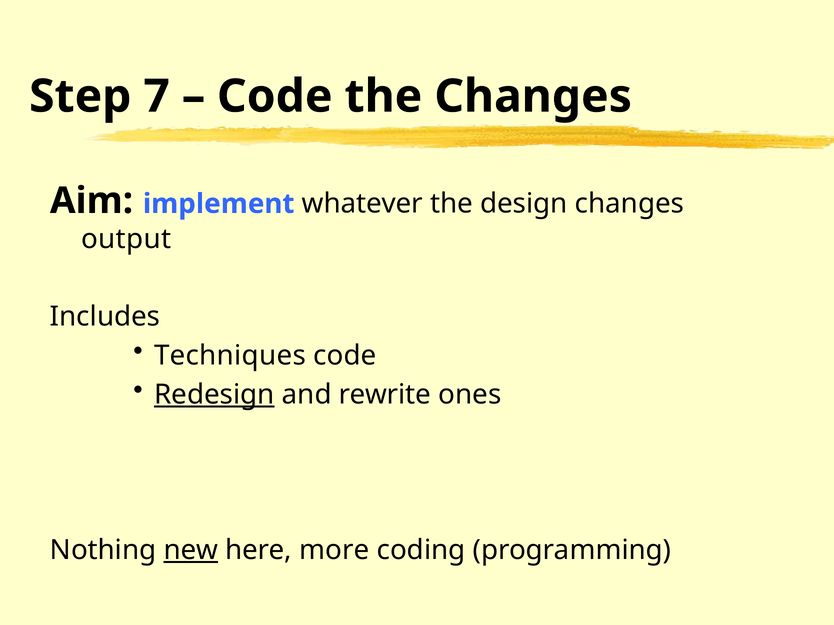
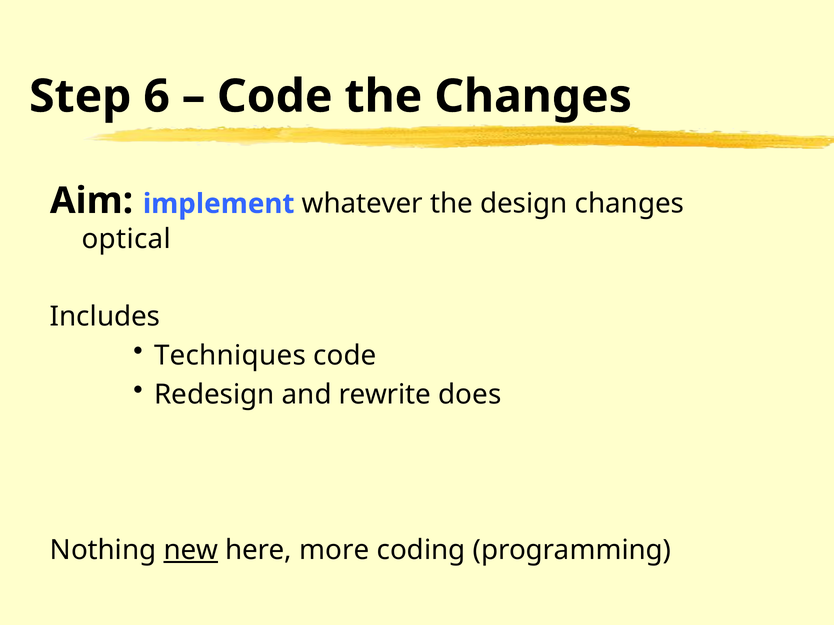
7: 7 -> 6 (157, 96)
output: output -> optical (126, 239)
Redesign underline: present -> none (214, 395)
ones: ones -> does (470, 395)
